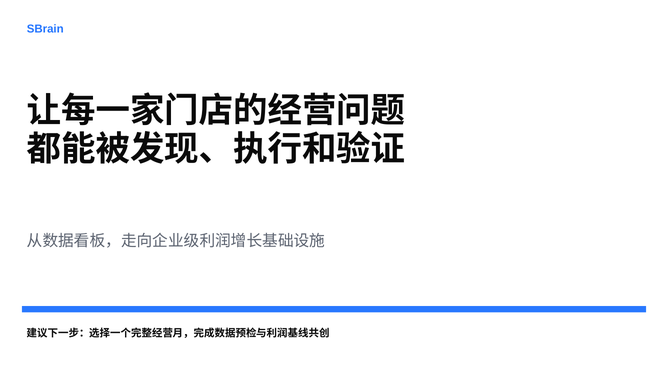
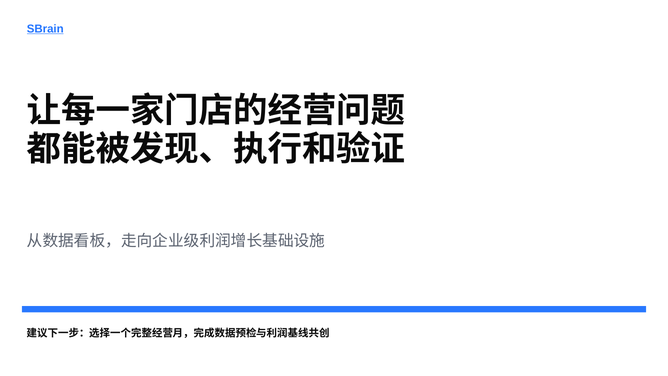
SBrain underline: none -> present (45, 29)
